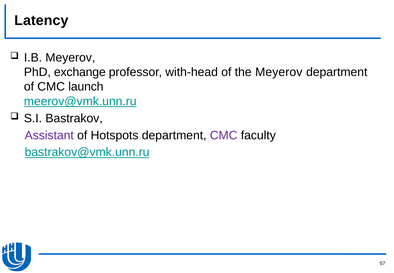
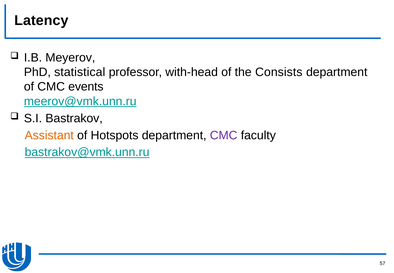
exchange: exchange -> statistical (80, 72)
the Meyerov: Meyerov -> Consists (279, 72)
launch: launch -> events (86, 87)
Assistant colour: purple -> orange (49, 135)
